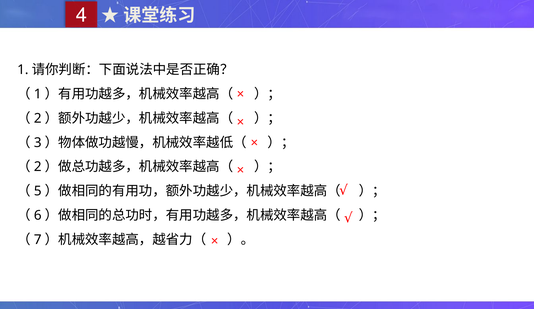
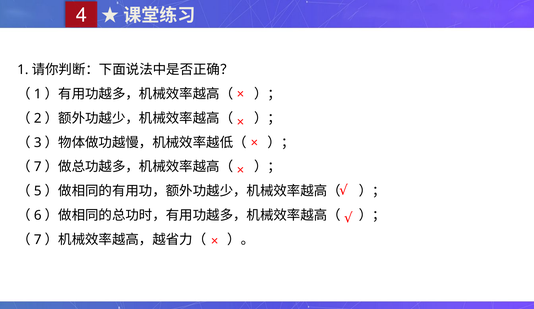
2: 2 -> 7 (38, 166)
